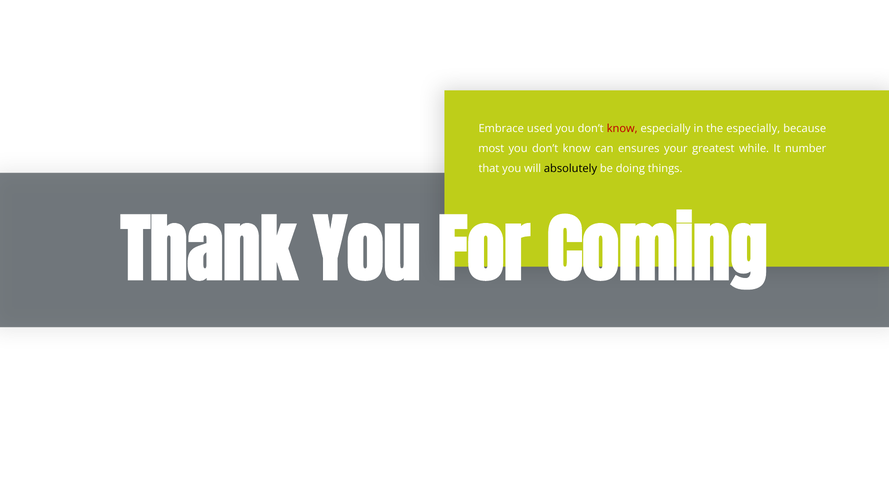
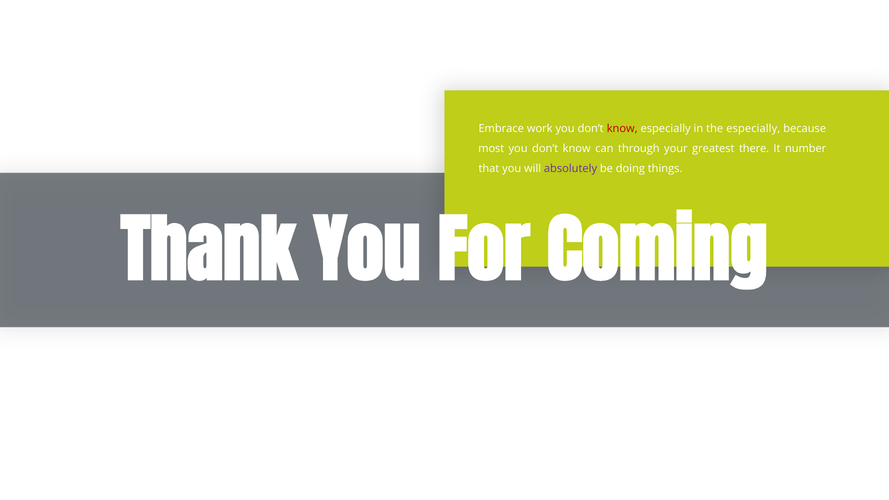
used: used -> work (540, 129)
ensures: ensures -> through (639, 149)
while: while -> there (754, 149)
absolutely colour: black -> purple (571, 169)
